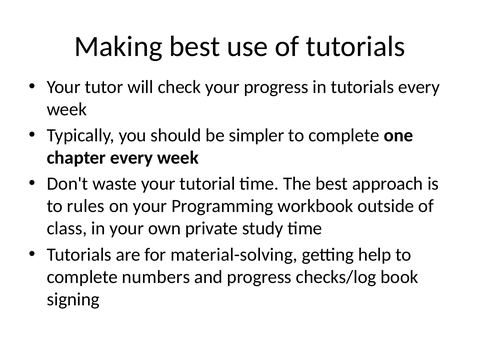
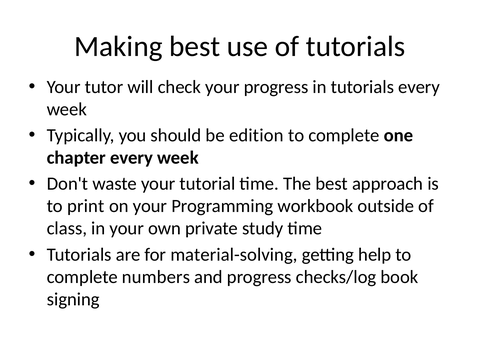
simpler: simpler -> edition (256, 135)
rules: rules -> print (86, 206)
